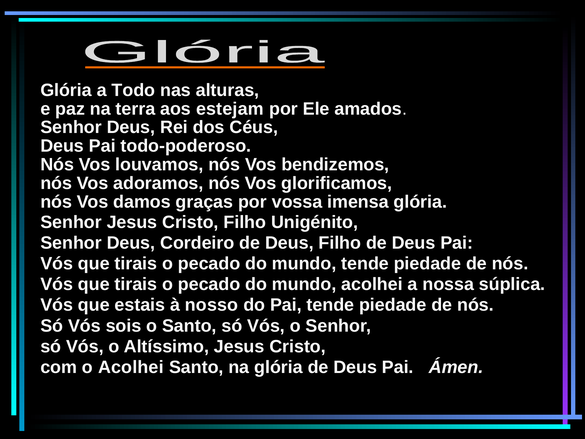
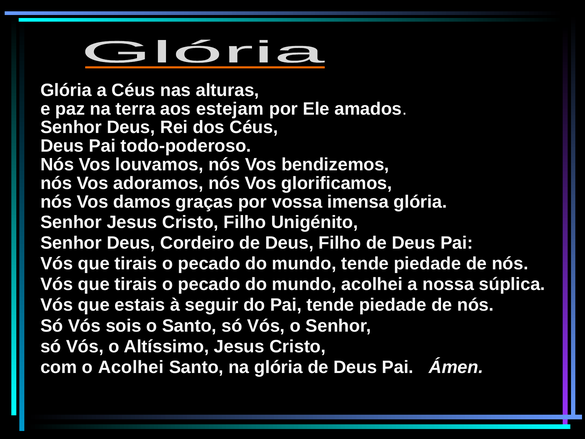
a Todo: Todo -> Céus (133, 90)
nosso: nosso -> seguir (212, 305)
